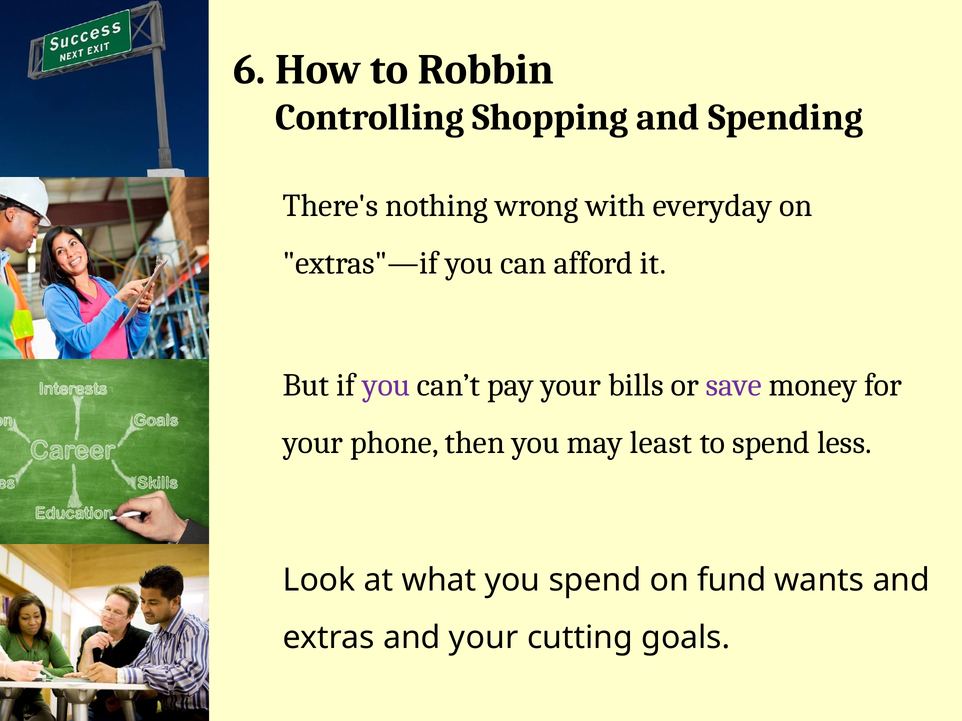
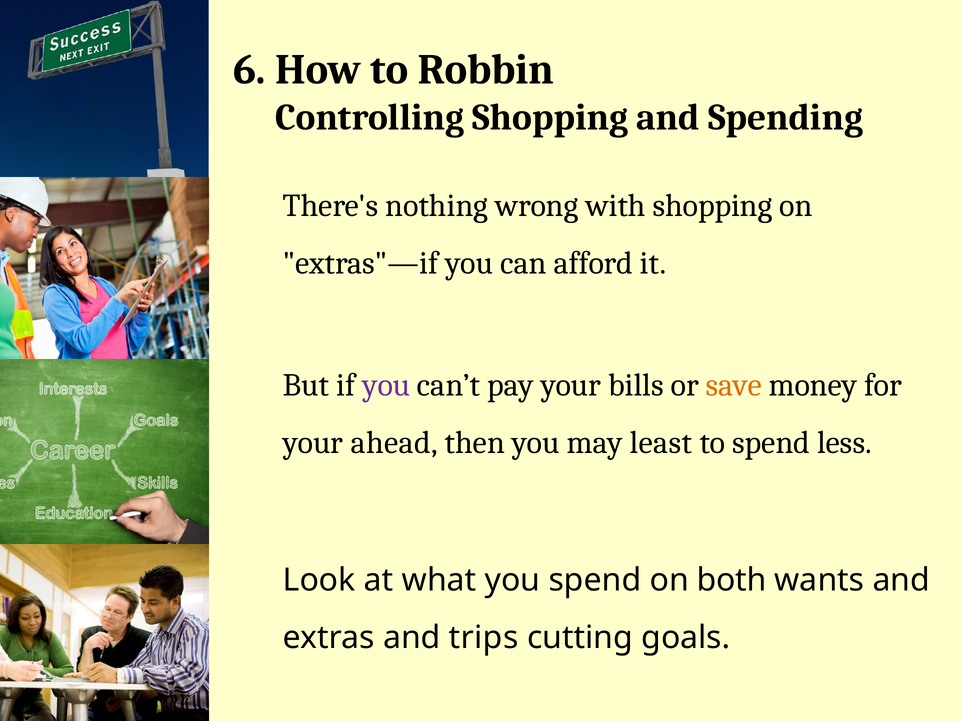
with everyday: everyday -> shopping (713, 206)
save colour: purple -> orange (734, 385)
phone: phone -> ahead (394, 443)
fund: fund -> both (732, 580)
and your: your -> trips (484, 638)
